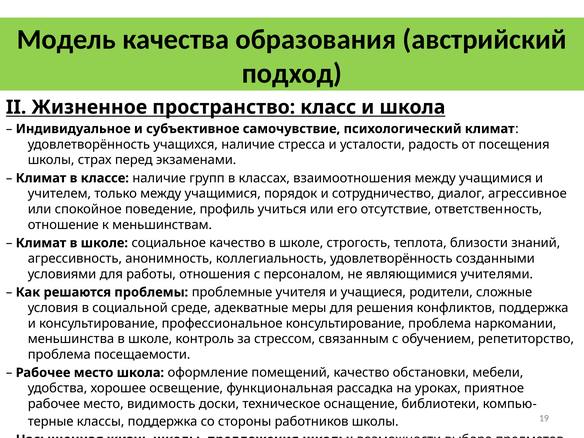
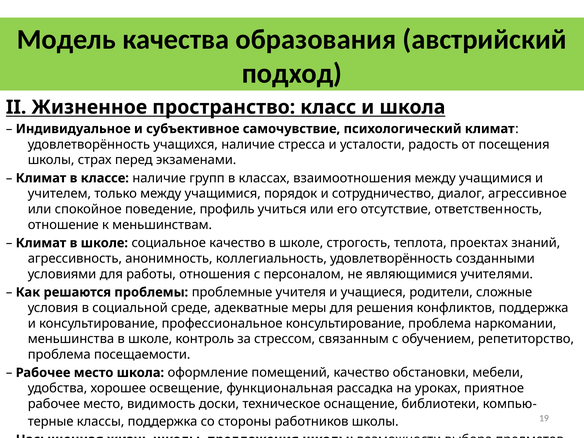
близости: близости -> проектах (479, 243)
